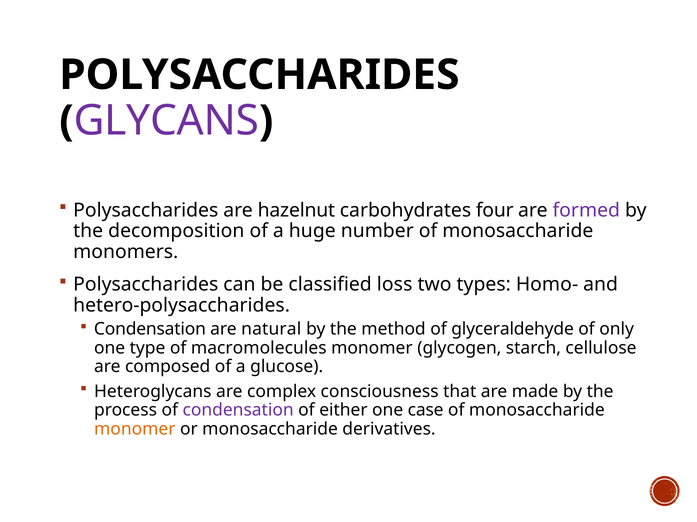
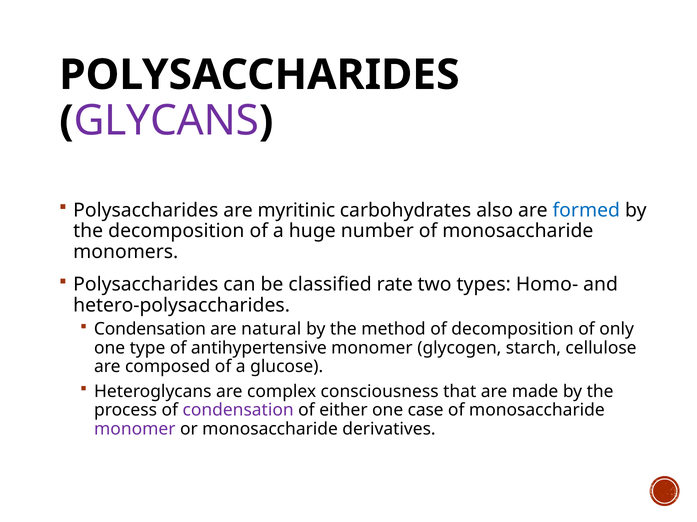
hazelnut: hazelnut -> myritinic (296, 210)
four: four -> also (495, 210)
formed colour: purple -> blue (586, 210)
loss: loss -> rate (395, 285)
of glyceraldehyde: glyceraldehyde -> decomposition (512, 330)
macromolecules: macromolecules -> antihypertensive (259, 348)
monomer colour: orange -> purple (135, 429)
